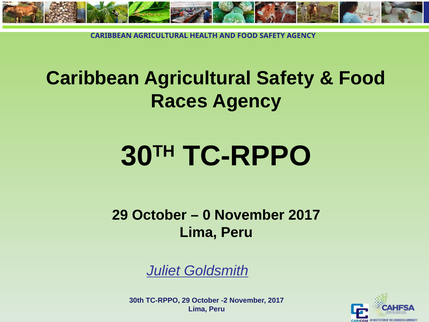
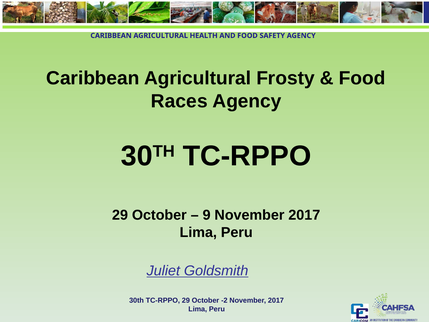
Agricultural Safety: Safety -> Frosty (285, 78)
0: 0 -> 9 (207, 215)
